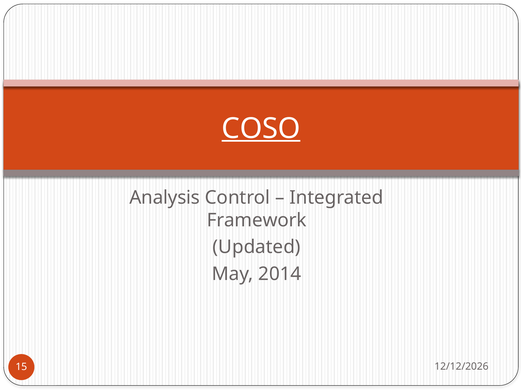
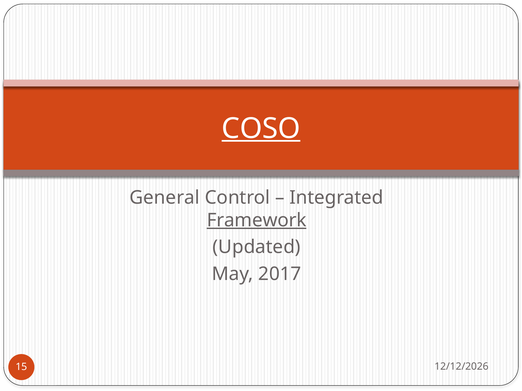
Analysis: Analysis -> General (165, 198)
Framework underline: none -> present (257, 221)
2014: 2014 -> 2017 (280, 274)
